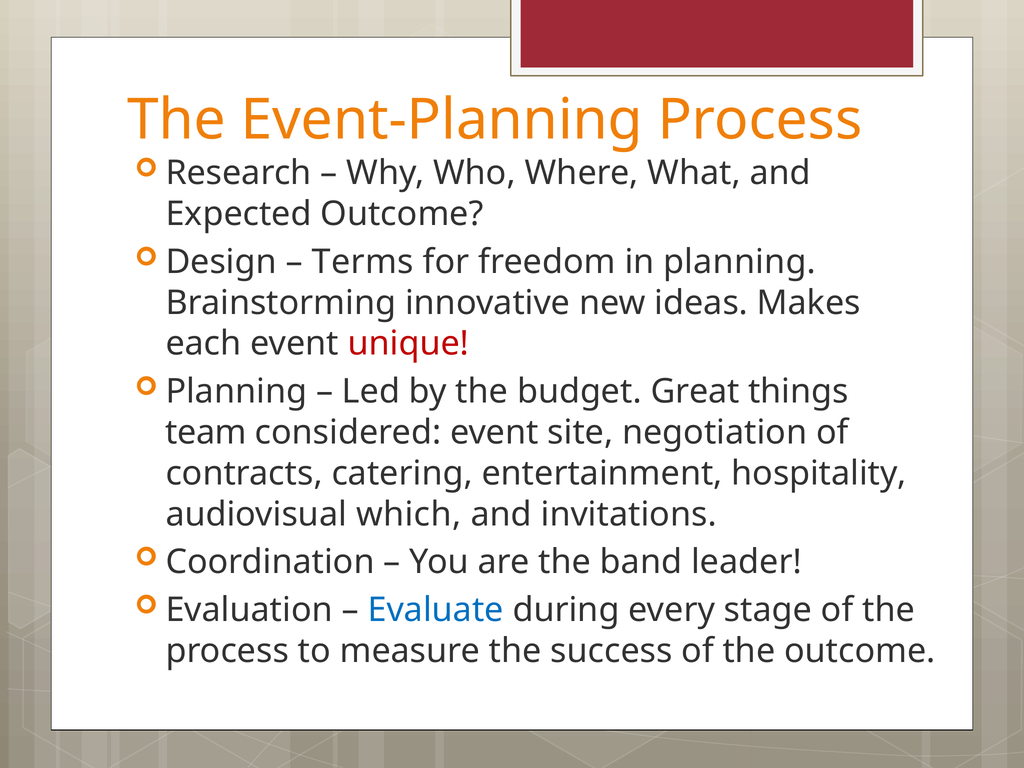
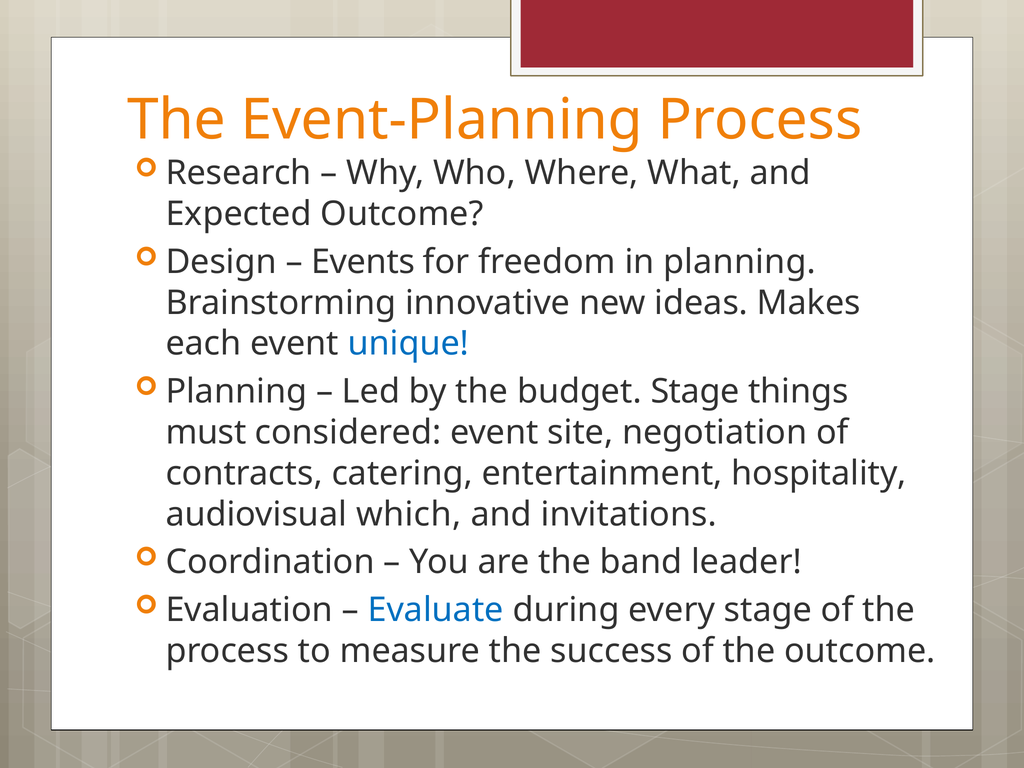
Terms: Terms -> Events (363, 262)
unique colour: red -> blue (408, 344)
budget Great: Great -> Stage (695, 391)
team: team -> must (206, 432)
